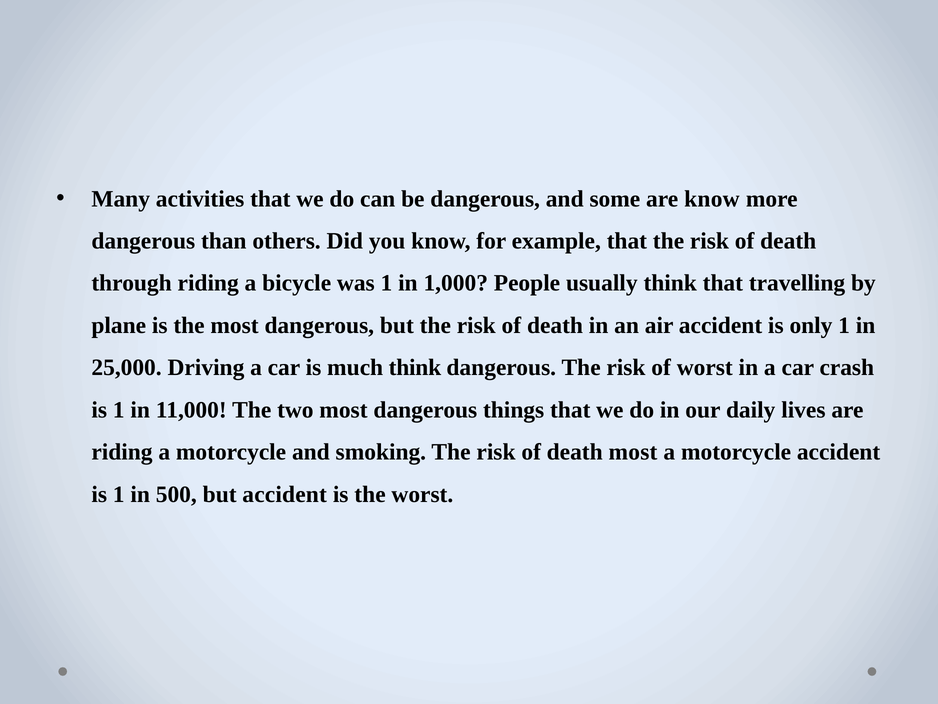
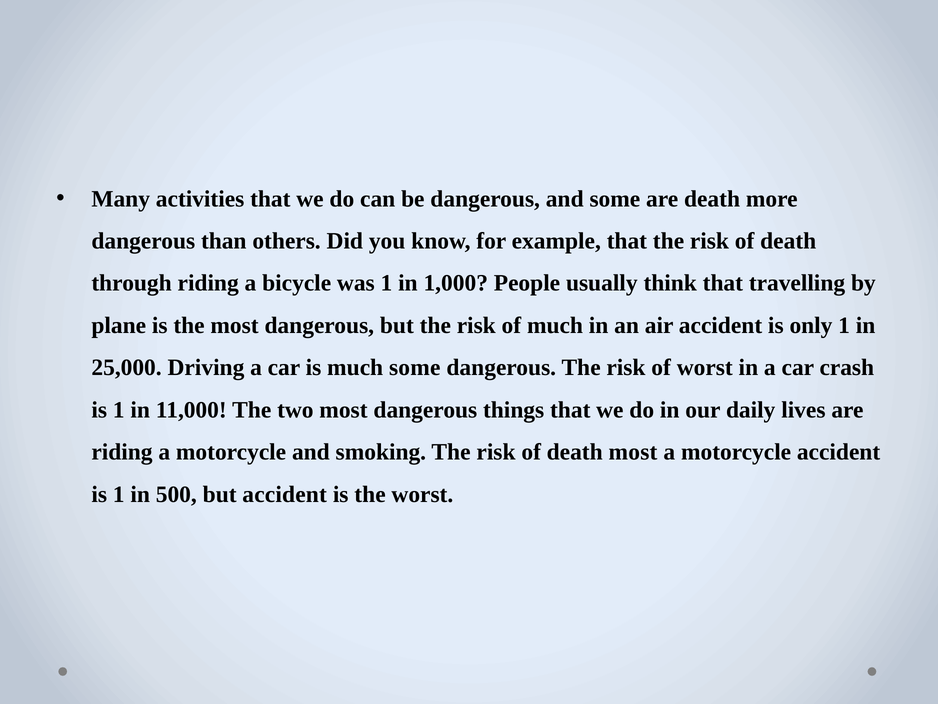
are know: know -> death (712, 199)
death: death -> much (555, 325)
much think: think -> some (415, 367)
